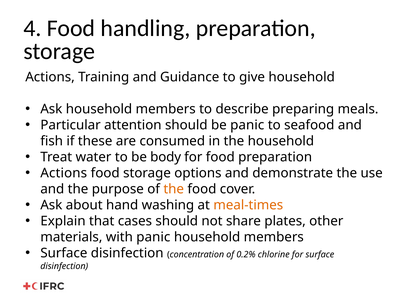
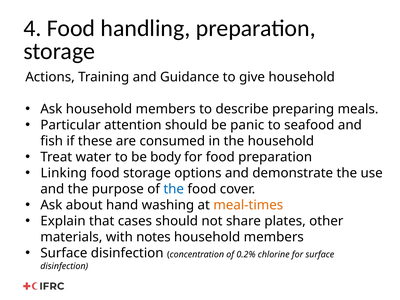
Actions: Actions -> Linking (64, 173)
the colour: orange -> blue (174, 189)
with panic: panic -> notes (153, 237)
